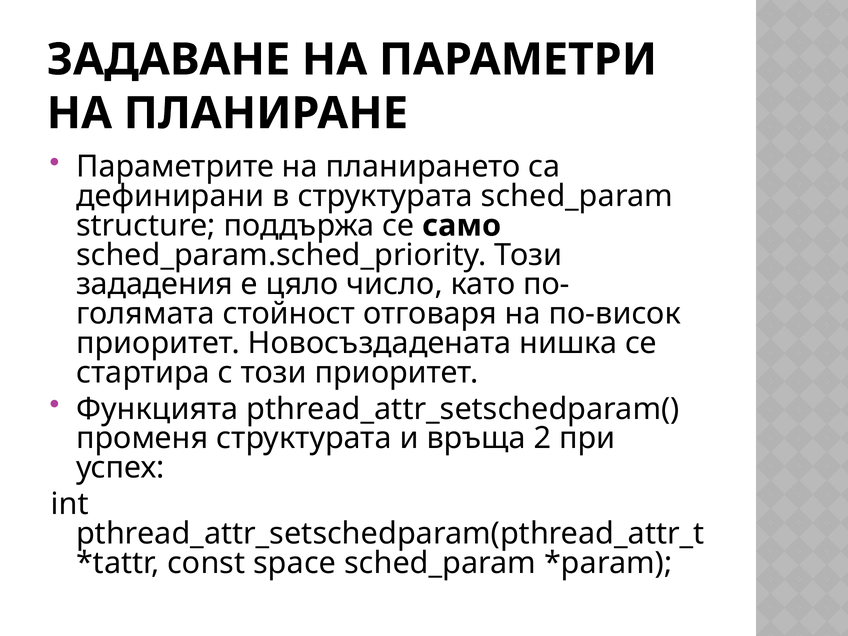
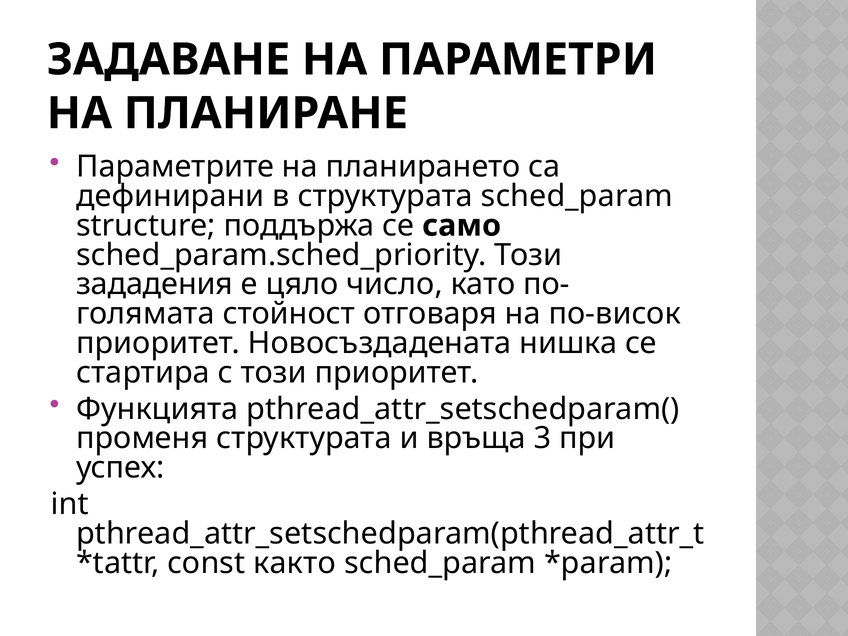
2: 2 -> 3 (543, 438)
space: space -> както (295, 563)
